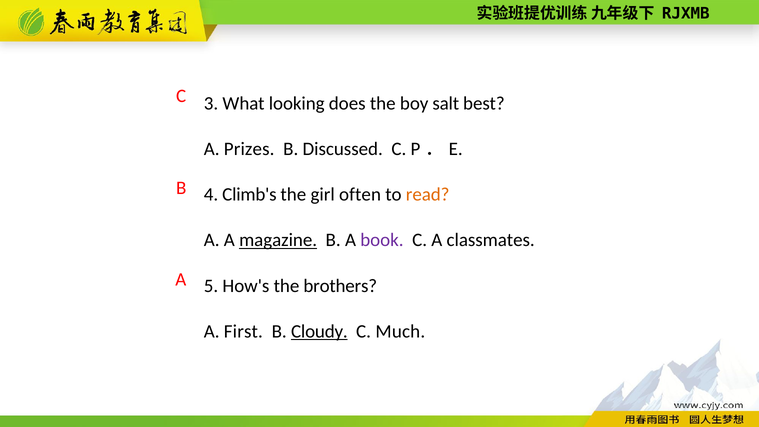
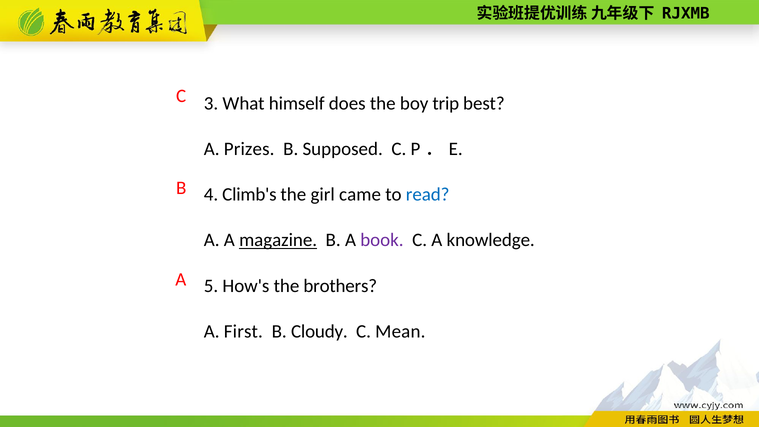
looking: looking -> himself (297, 104)
salt: salt -> trip (446, 104)
Discussed: Discussed -> Supposed (343, 149)
often: often -> came (360, 195)
read colour: orange -> blue (428, 195)
classmates: classmates -> knowledge (491, 240)
Cloudy underline: present -> none (319, 331)
Much: Much -> Mean (400, 331)
